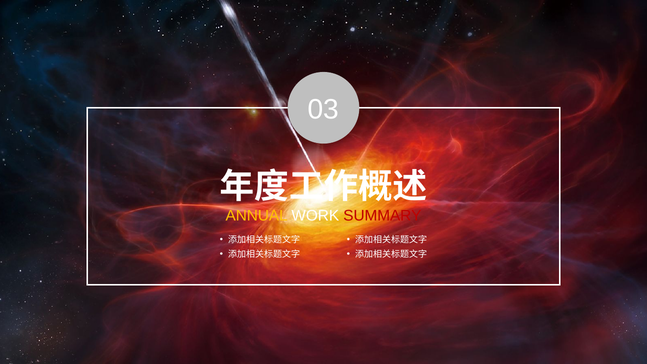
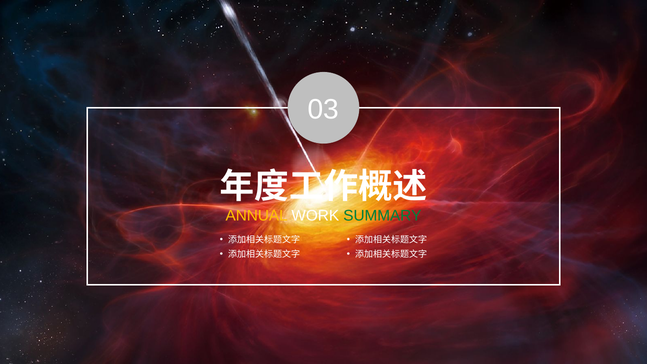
SUMMARY colour: red -> green (382, 216)
